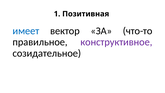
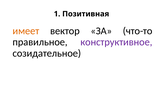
имеет colour: blue -> orange (26, 31)
